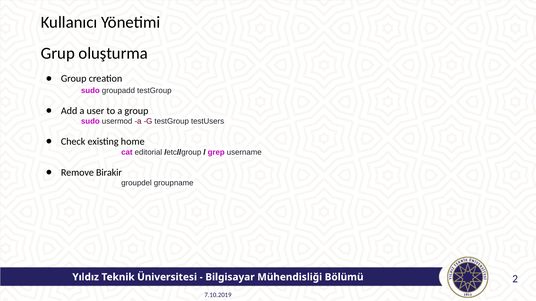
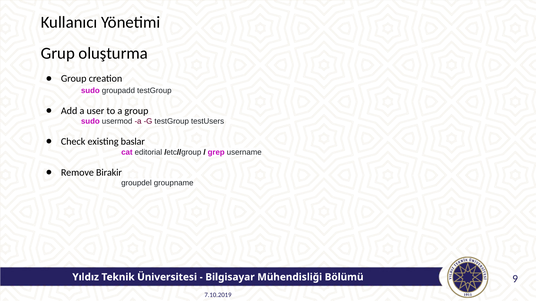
home: home -> baslar (133, 142)
2: 2 -> 9 (515, 279)
